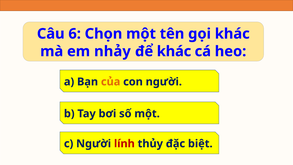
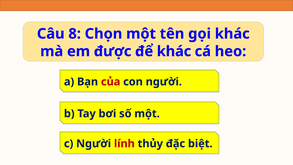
6: 6 -> 8 (75, 34)
nhảy: nhảy -> được (113, 51)
của colour: orange -> red (111, 82)
